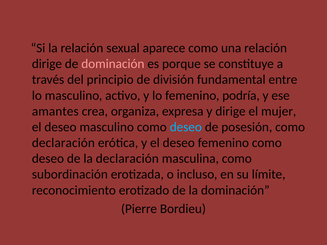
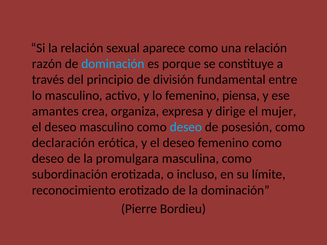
dirige: dirige -> razón (47, 64)
dominación colour: pink -> light blue (113, 64)
podría: podría -> piensa (241, 96)
la declaración: declaración -> promulgara (127, 159)
